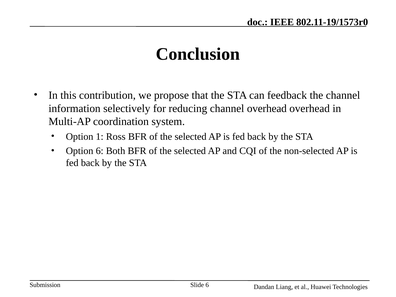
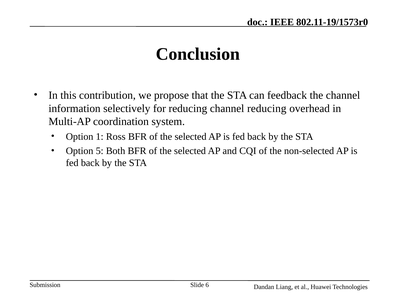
channel overhead: overhead -> reducing (267, 108)
Option 6: 6 -> 5 (100, 151)
